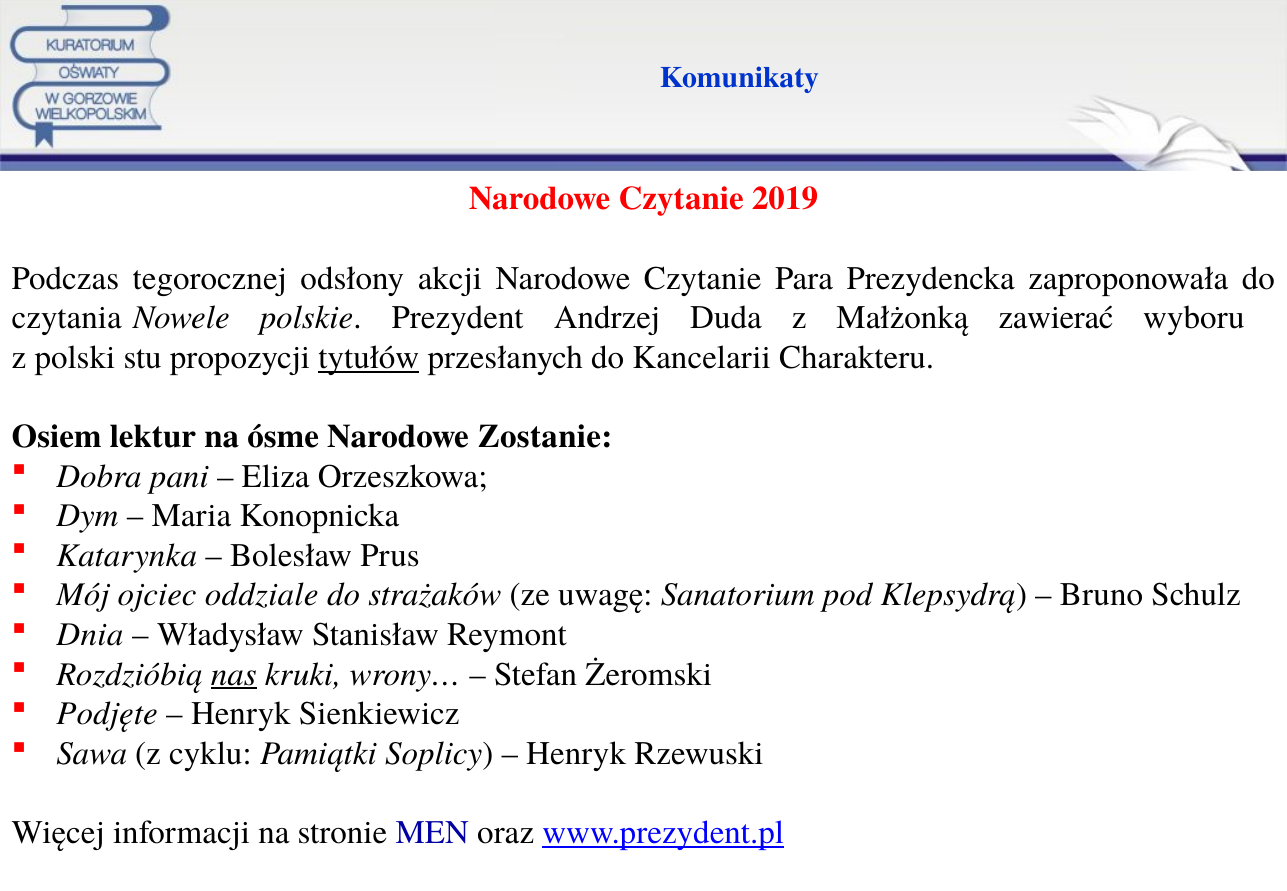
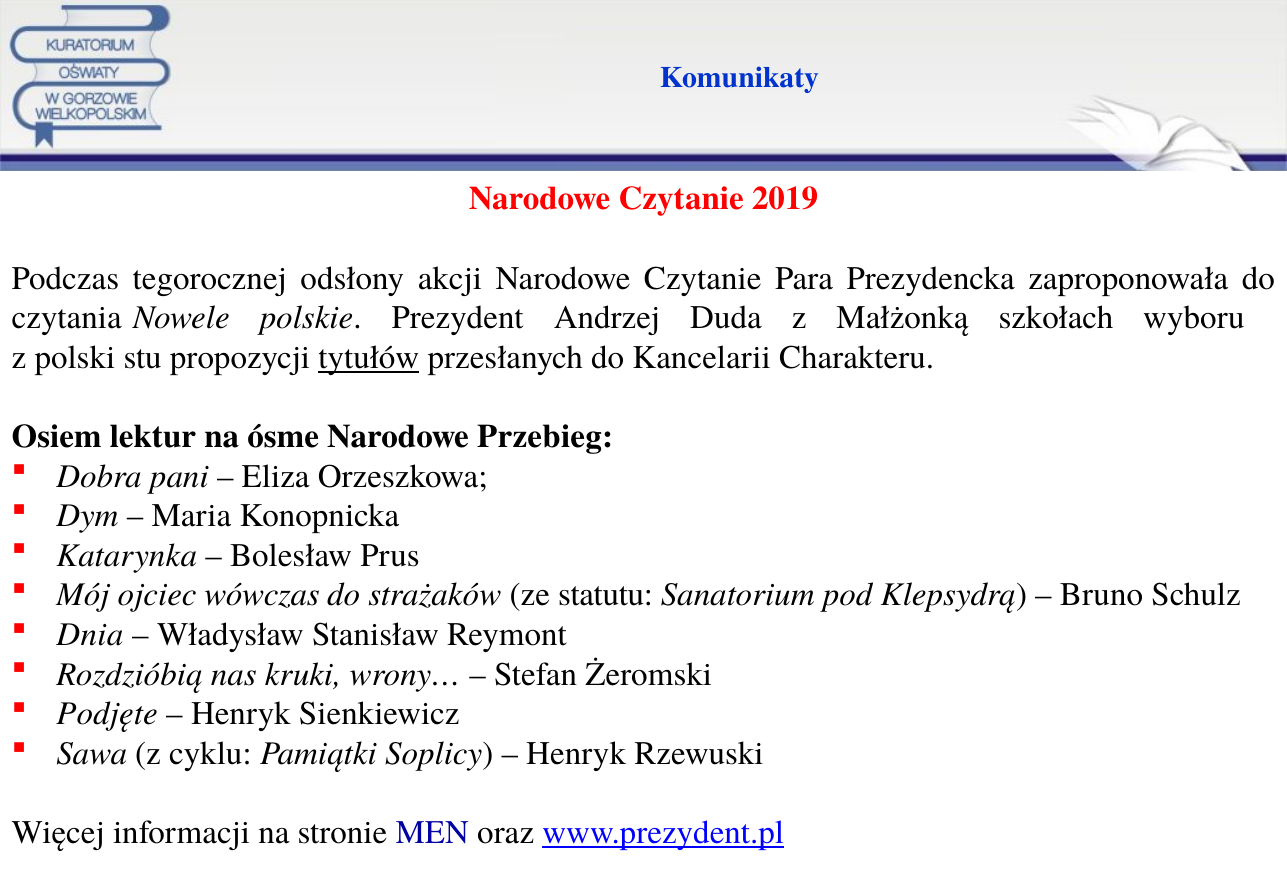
zawierać: zawierać -> szkołach (1056, 318)
Zostanie: Zostanie -> Przebieg (545, 437)
oddziale: oddziale -> wówczas (262, 595)
uwagę: uwagę -> statutu (606, 595)
nas underline: present -> none (234, 674)
